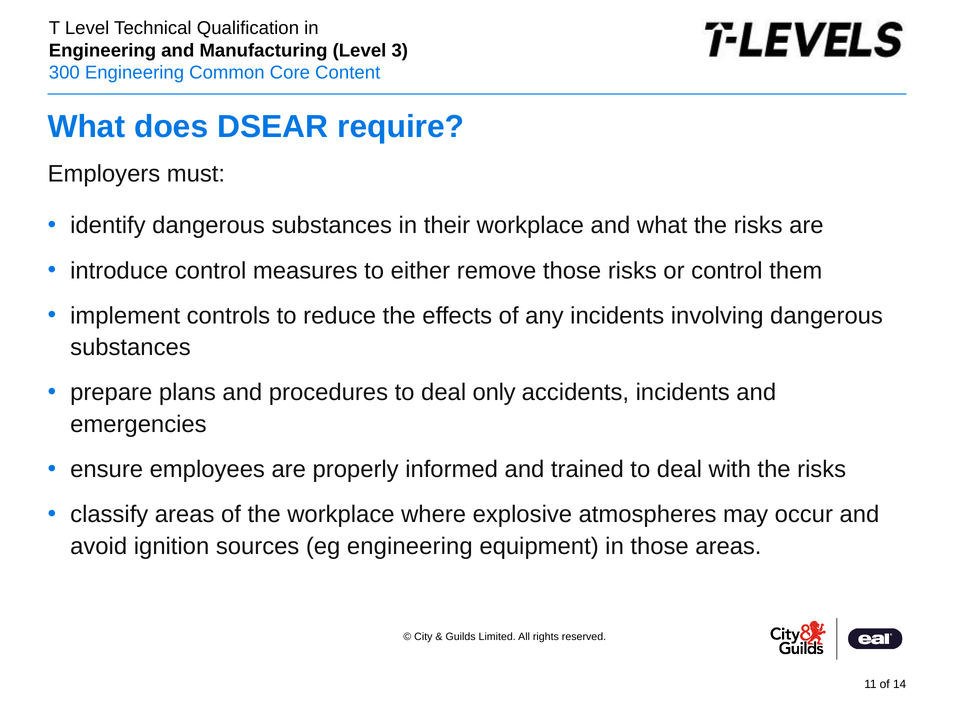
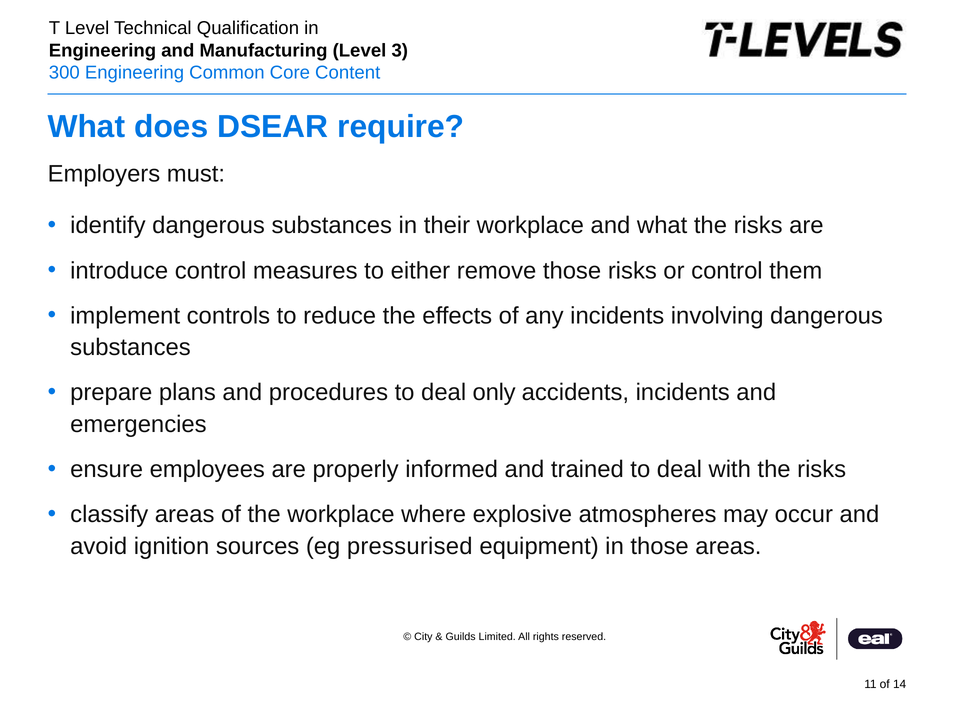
eg engineering: engineering -> pressurised (410, 546)
